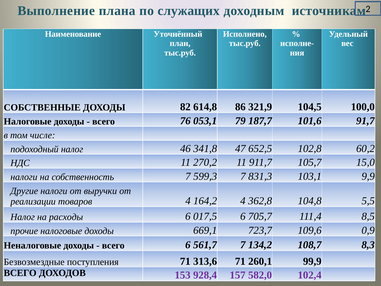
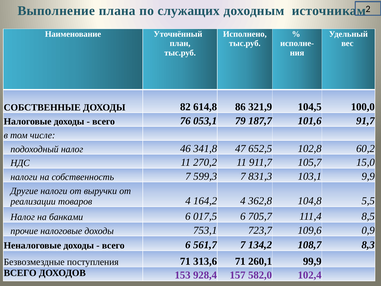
расходы: расходы -> банками (66, 217)
669,1: 669,1 -> 753,1 (205, 230)
